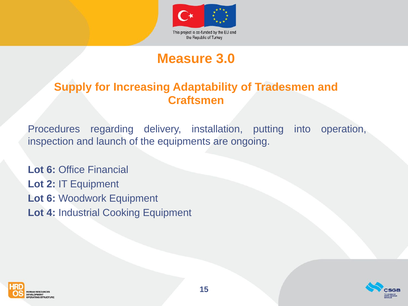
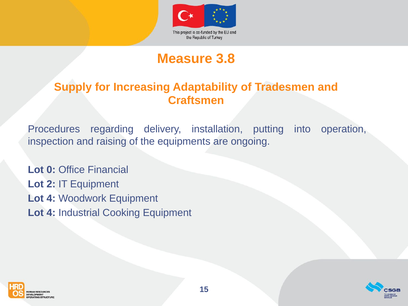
3.0: 3.0 -> 3.8 (225, 59)
launch: launch -> raising (111, 141)
6: 6 -> 0 (51, 170)
6: 6 -> 4 (51, 199)
